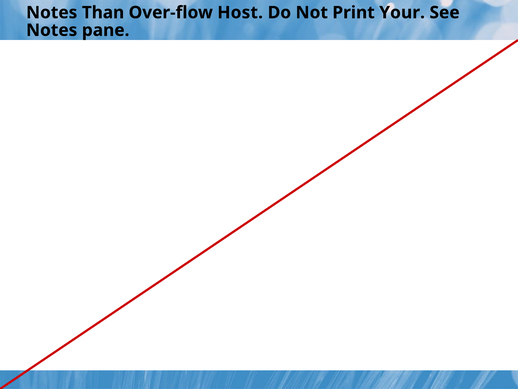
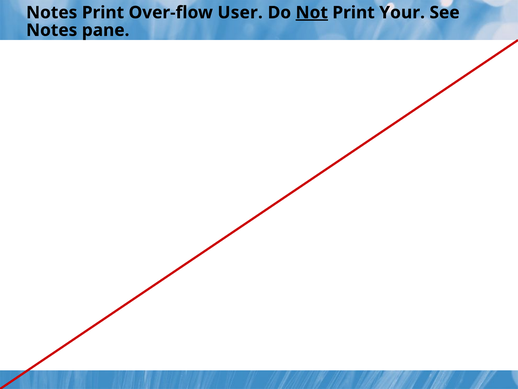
Notes Than: Than -> Print (103, 13)
Host: Host -> User (240, 13)
Not underline: none -> present (312, 13)
